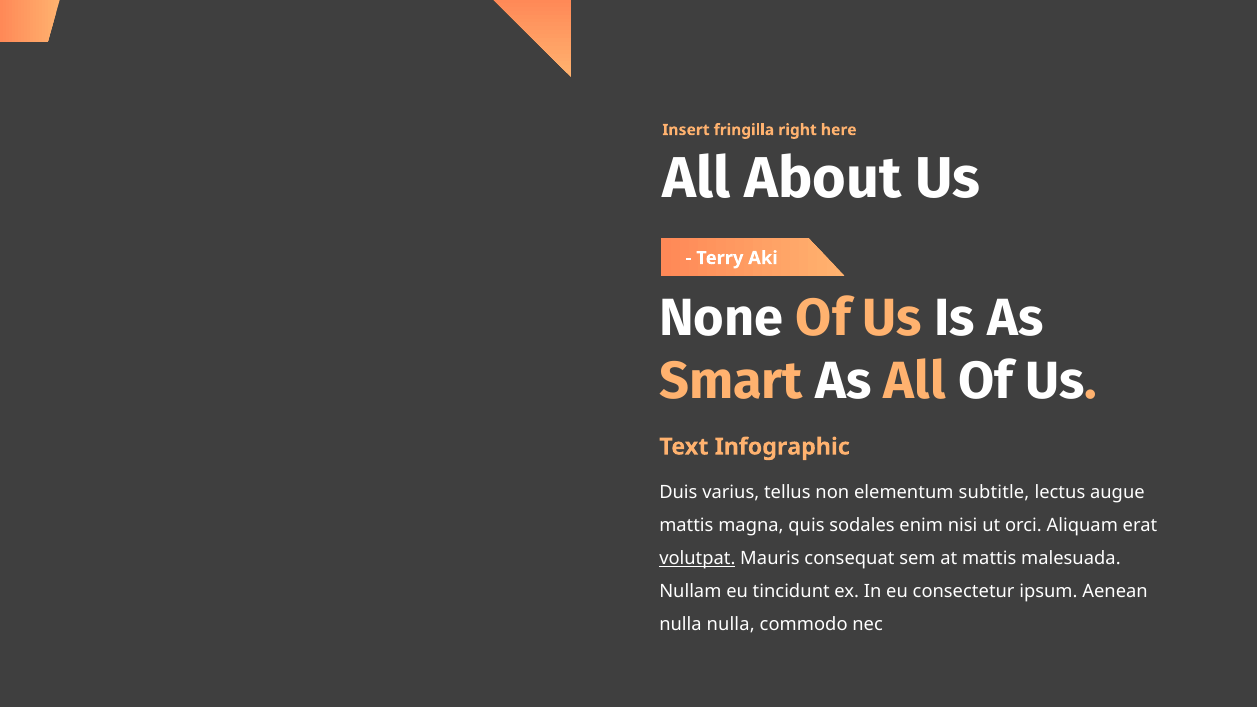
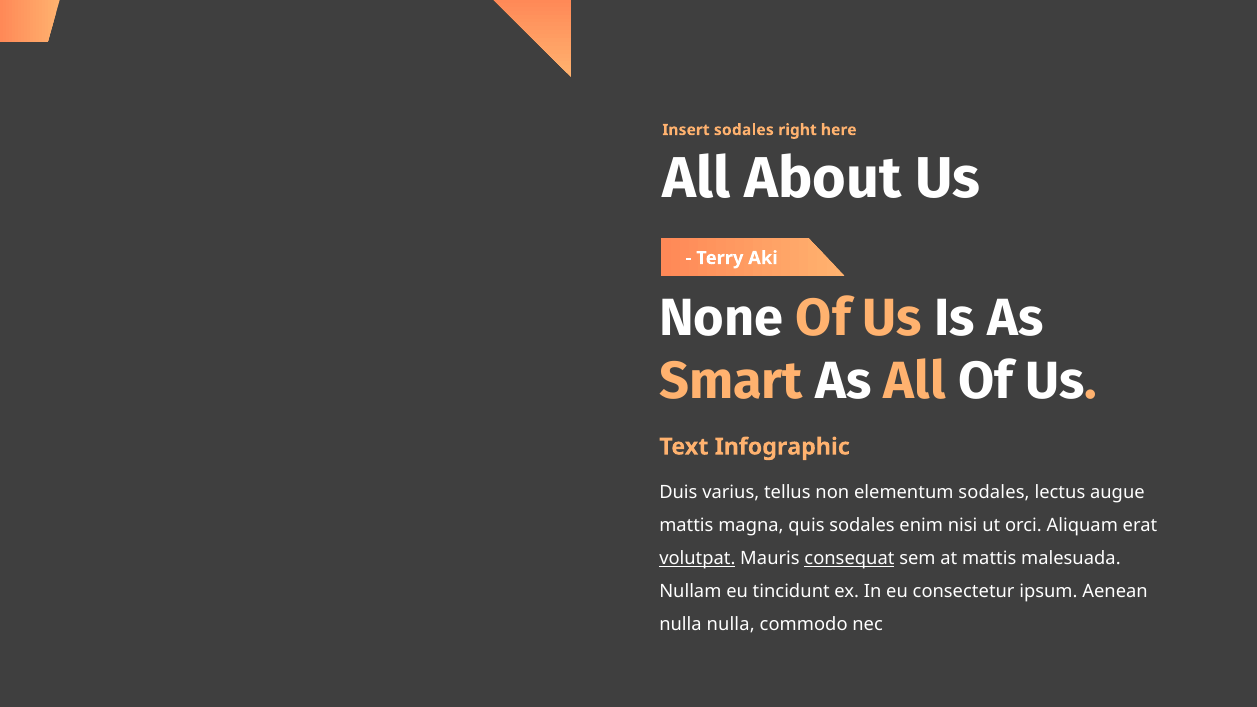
Insert fringilla: fringilla -> sodales (744, 130)
elementum subtitle: subtitle -> sodales (994, 492)
consequat underline: none -> present (849, 558)
